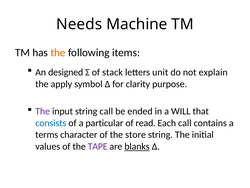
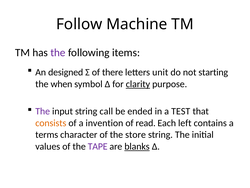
Needs: Needs -> Follow (79, 24)
the colour: orange -> purple (58, 52)
stack: stack -> there (113, 72)
explain: explain -> starting (213, 72)
apply: apply -> when (61, 84)
clarity underline: none -> present (138, 84)
WILL: WILL -> TEST (181, 111)
consists colour: blue -> orange (51, 123)
particular: particular -> invention (104, 123)
Each call: call -> left (185, 123)
